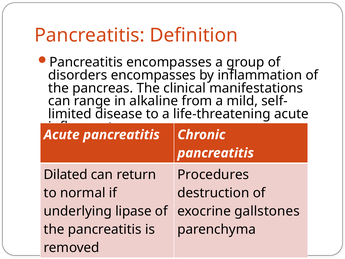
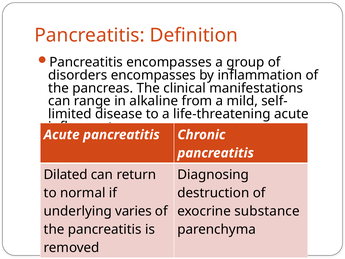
Procedures: Procedures -> Diagnosing (213, 175)
lipase: lipase -> varies (133, 211)
gallstones: gallstones -> substance (267, 211)
